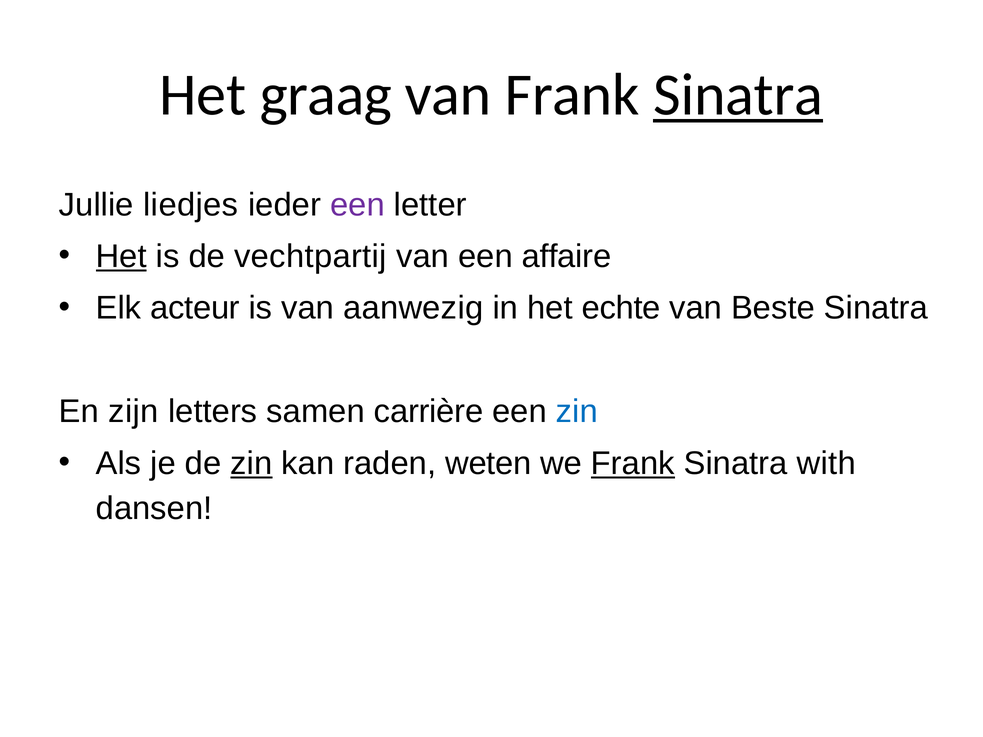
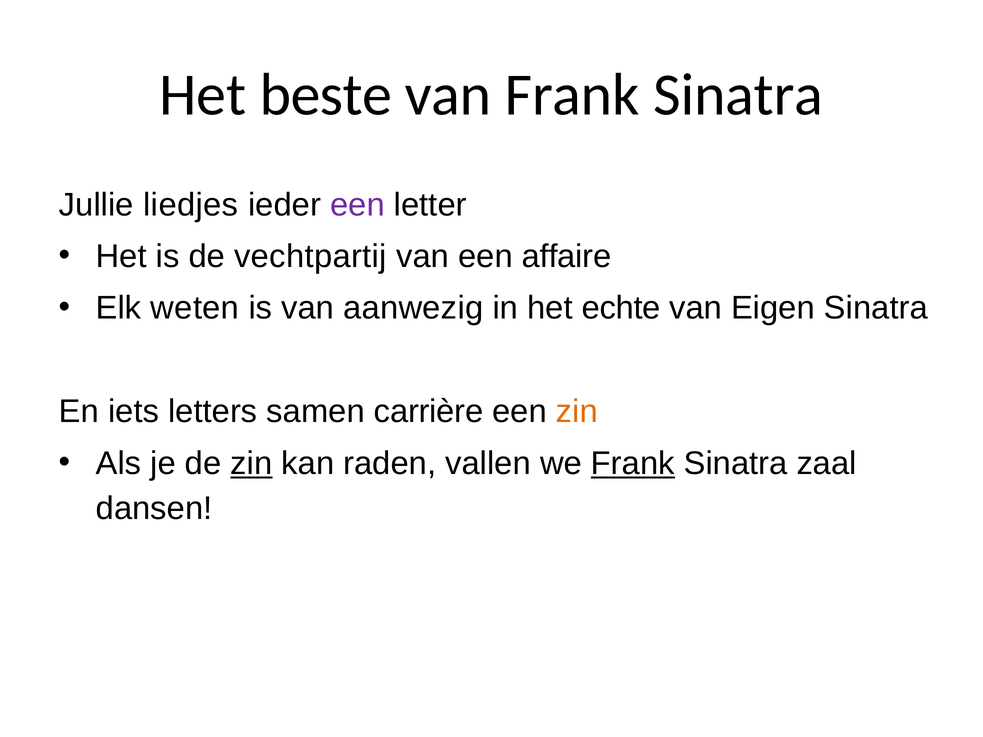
graag: graag -> beste (326, 95)
Sinatra underline: present -> none (738, 95)
Het underline: present -> none (121, 257)
acteur: acteur -> weten (195, 308)
Beste: Beste -> Eigen (773, 308)
zijn: zijn -> iets (134, 412)
zin colour: blue -> orange (577, 412)
weten: weten -> vallen (488, 463)
with: with -> zaal (827, 463)
